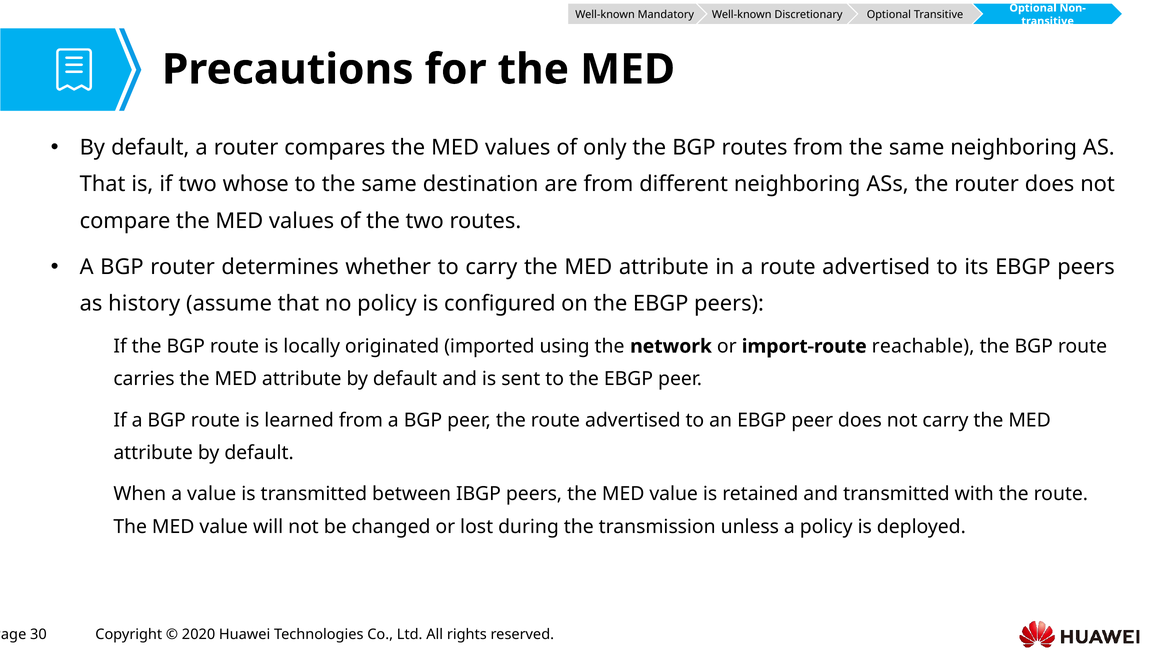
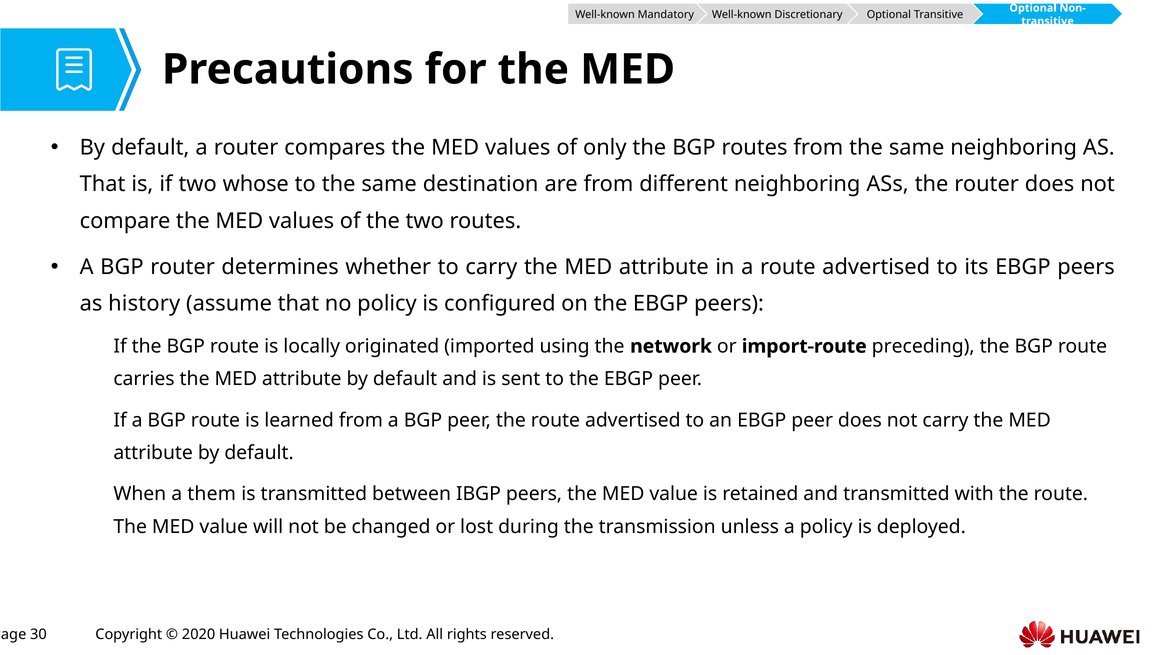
reachable: reachable -> preceding (923, 346)
a value: value -> them (212, 494)
